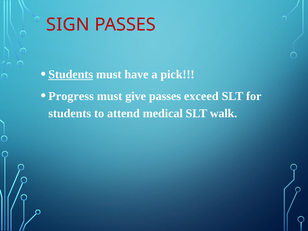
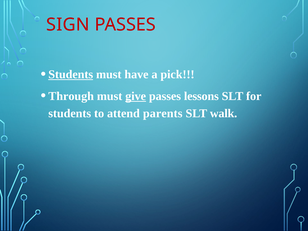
Progress: Progress -> Through (71, 96)
give underline: none -> present (136, 96)
exceed: exceed -> lessons (201, 96)
medical: medical -> parents (163, 113)
